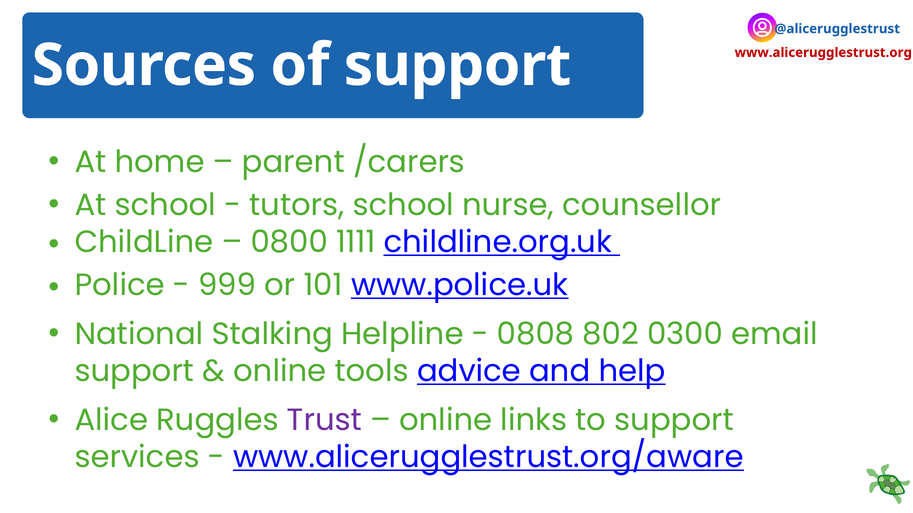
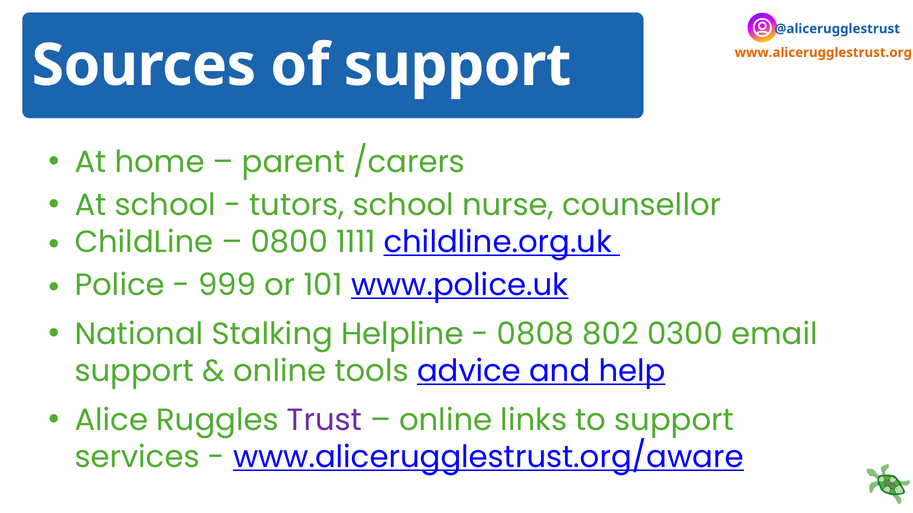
www.alicerugglestrust.org colour: red -> orange (823, 53)
